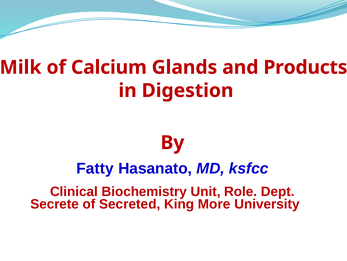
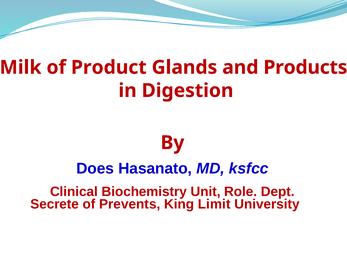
Calcium: Calcium -> Product (109, 67)
Fatty: Fatty -> Does (95, 168)
Secreted: Secreted -> Prevents (130, 204)
More: More -> Limit (214, 204)
